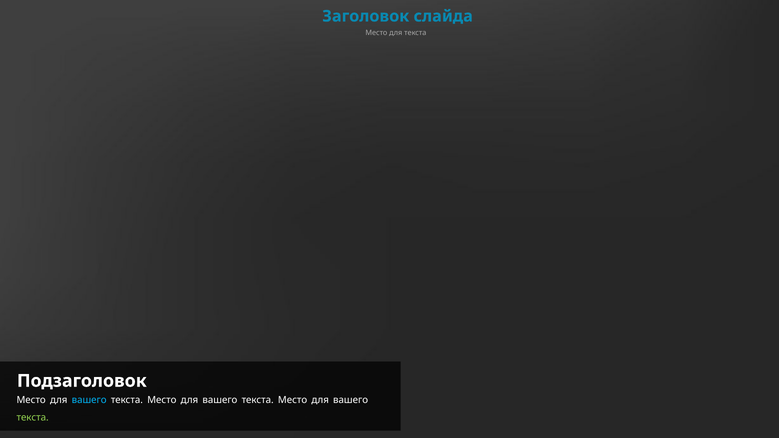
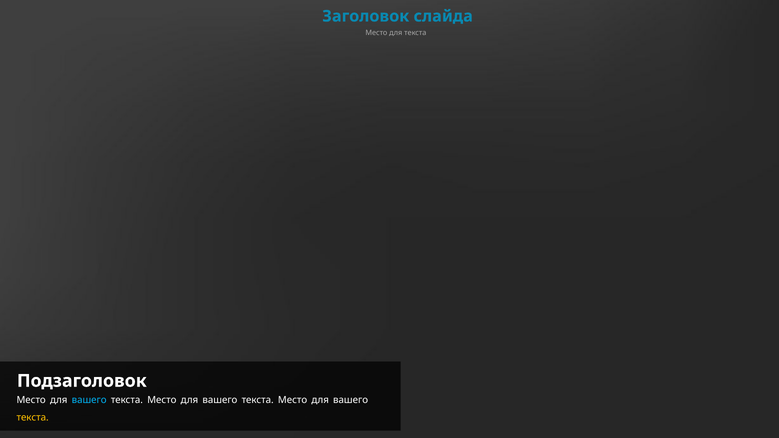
текста colour: light green -> yellow (33, 418)
